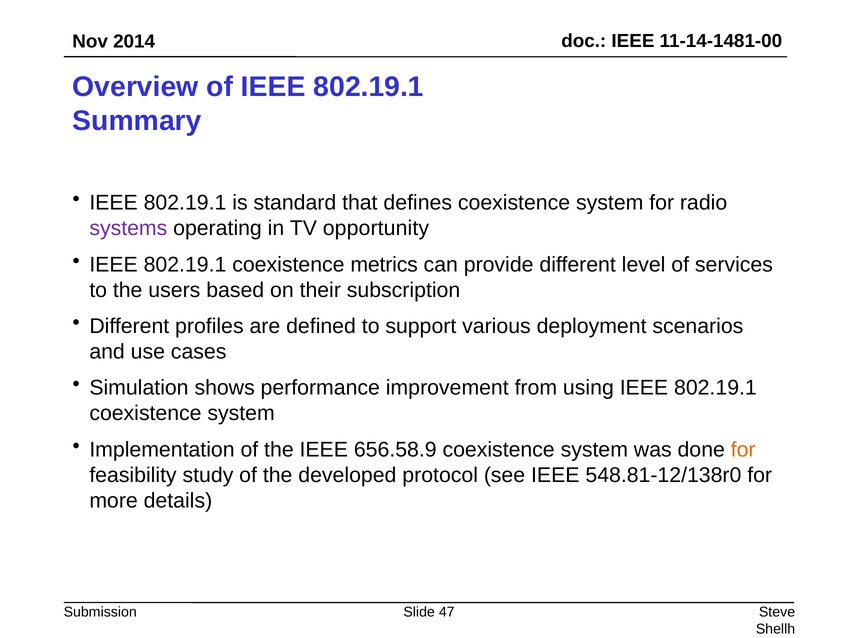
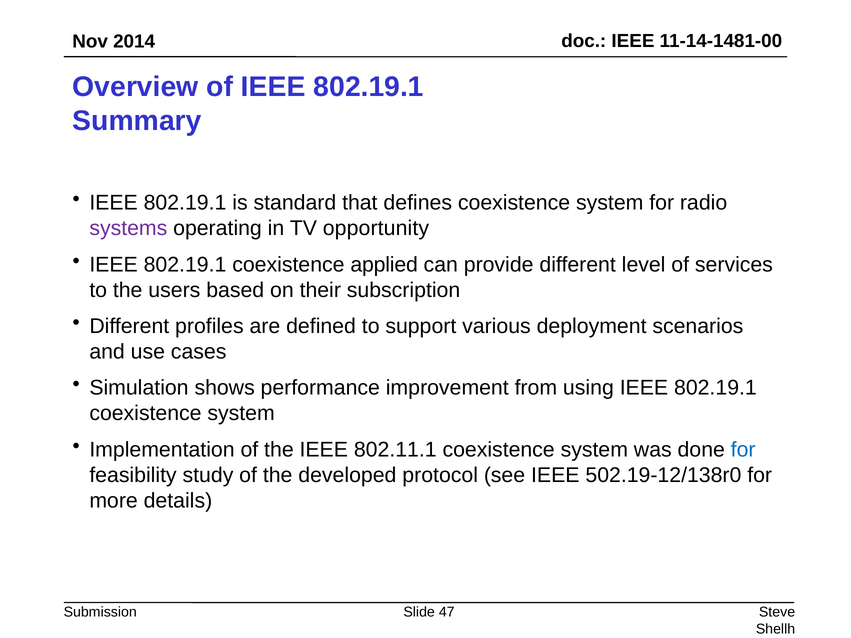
metrics: metrics -> applied (384, 265)
656.58.9: 656.58.9 -> 802.11.1 (395, 450)
for colour: orange -> blue (743, 450)
548.81-12/138r0: 548.81-12/138r0 -> 502.19-12/138r0 (663, 475)
